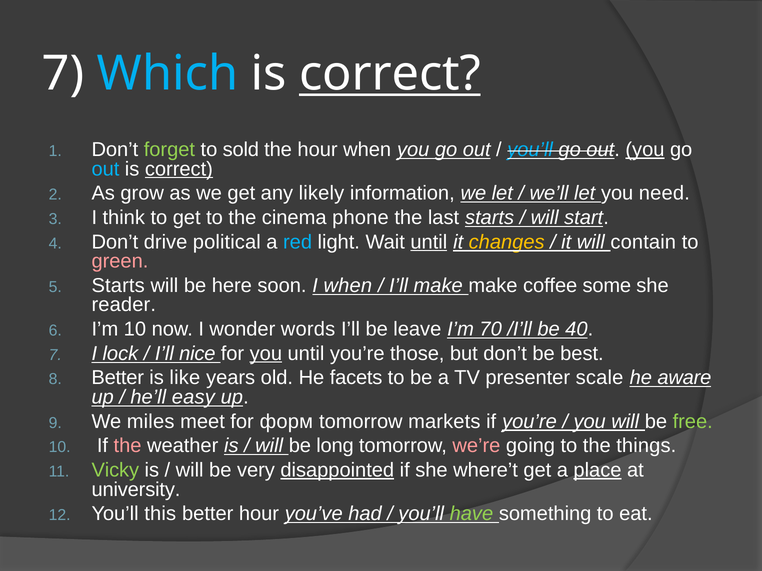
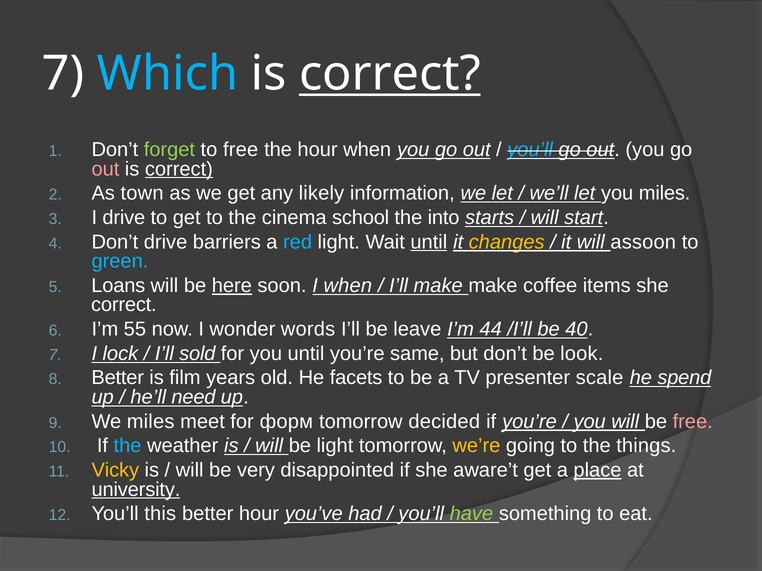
to sold: sold -> free (241, 150)
you underline: present -> none (645, 150)
out colour: light blue -> pink (105, 169)
grow: grow -> town (142, 193)
you need: need -> miles (665, 193)
I think: think -> drive (124, 218)
phone: phone -> school (361, 218)
last: last -> into (444, 218)
political: political -> barriers (227, 242)
contain: contain -> assoon (643, 242)
green colour: pink -> light blue (120, 261)
Starts: Starts -> Loans (118, 286)
here underline: none -> present (232, 286)
some: some -> items (607, 286)
reader: reader -> correct (124, 305)
I’m 10: 10 -> 55 (135, 329)
70: 70 -> 44 (491, 329)
nice: nice -> sold (197, 354)
you underline: present -> none (266, 354)
those: those -> same (417, 354)
best: best -> look (582, 354)
like: like -> film (185, 378)
aware: aware -> spend (684, 378)
easy: easy -> need (193, 397)
markets: markets -> decided (444, 422)
free colour: light green -> pink (693, 422)
the colour: pink -> light blue (128, 446)
be long: long -> light (335, 446)
we’re colour: pink -> yellow (476, 446)
Vicky colour: light green -> yellow (115, 471)
disappointed underline: present -> none (337, 471)
where’t: where’t -> aware’t (486, 471)
university underline: none -> present (136, 490)
